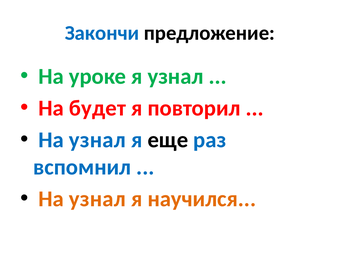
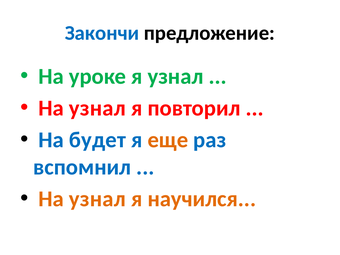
будет: будет -> узнал (97, 108)
узнал: узнал -> будет (97, 140)
еще colour: black -> orange (168, 140)
